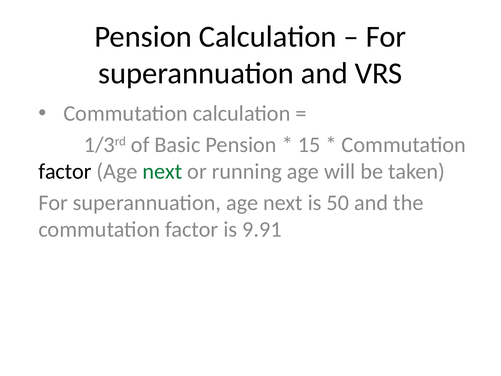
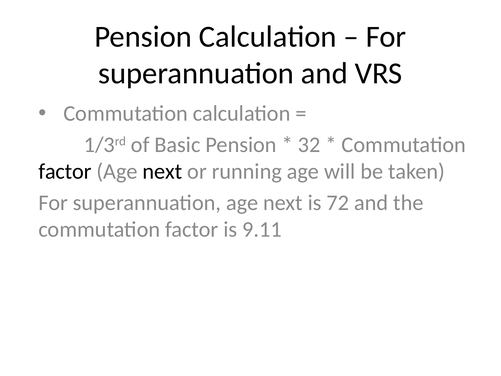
15: 15 -> 32 (309, 145)
next colour: green -> black (162, 171)
50: 50 -> 72 (338, 203)
9.91: 9.91 -> 9.11 (262, 229)
